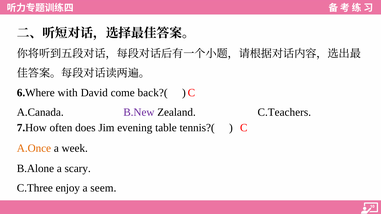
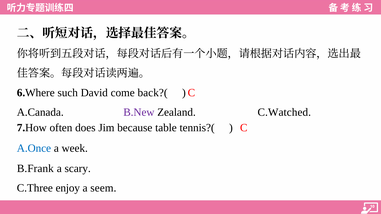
with: with -> such (68, 93)
C.Teachers: C.Teachers -> C.Watched (284, 112)
evening: evening -> because (135, 128)
A.Once colour: orange -> blue (34, 148)
B.Alone: B.Alone -> B.Frank (35, 169)
